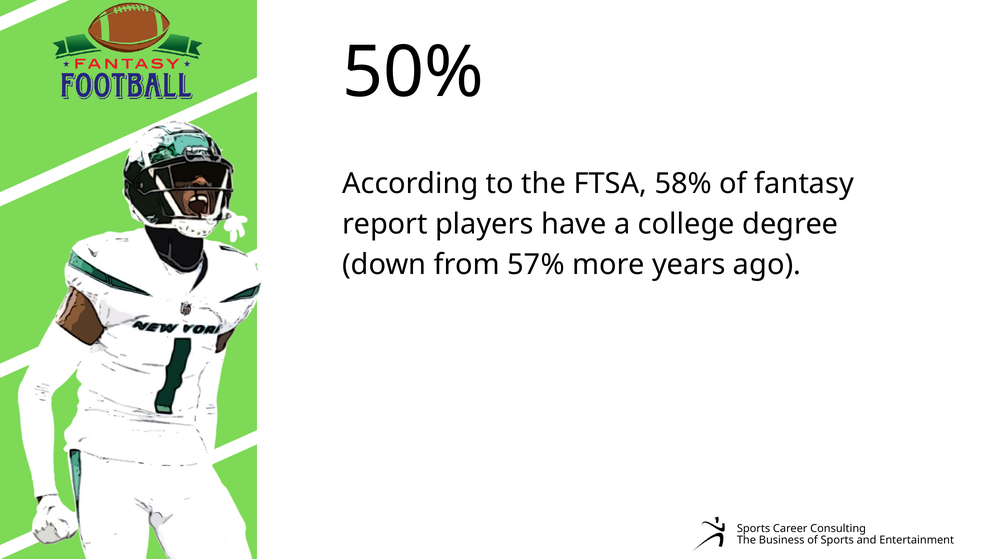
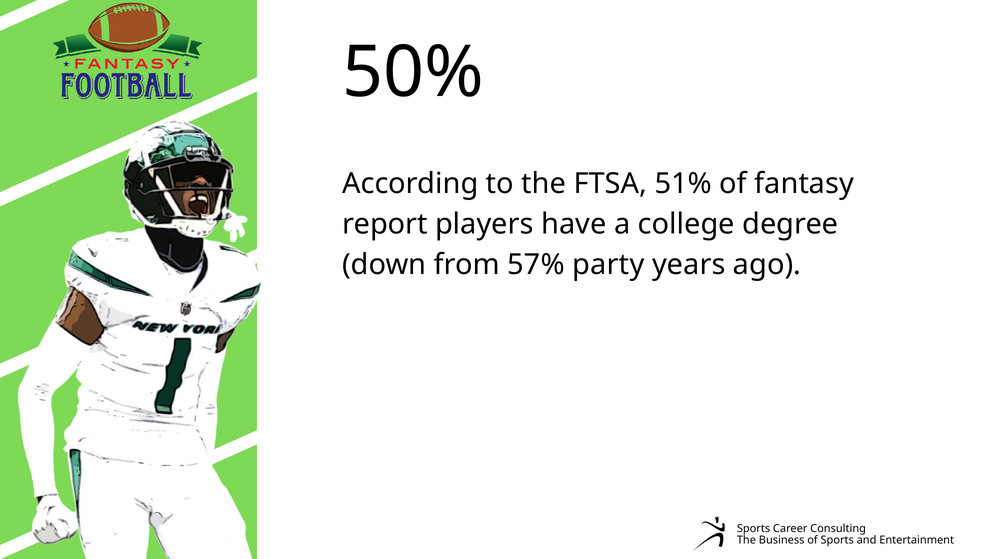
58%: 58% -> 51% (683, 184)
more: more -> party (608, 265)
